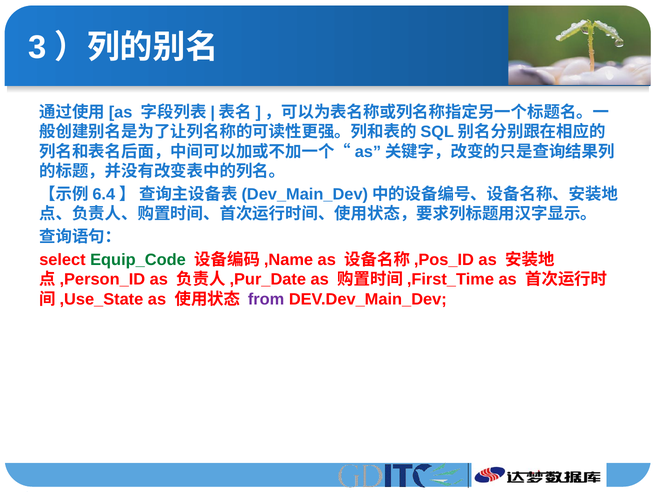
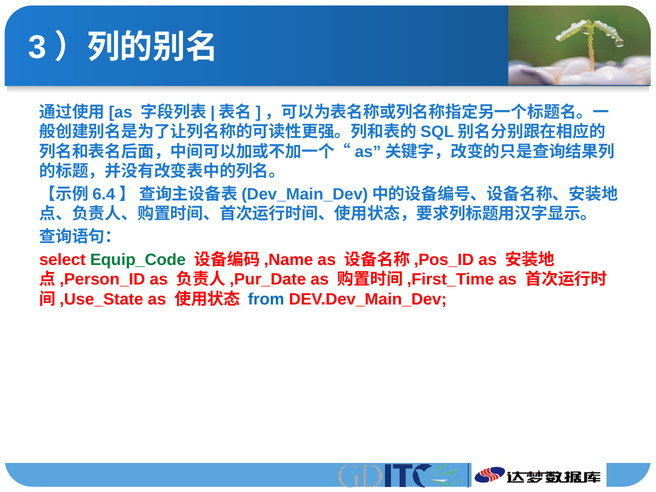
from colour: purple -> blue (266, 299)
